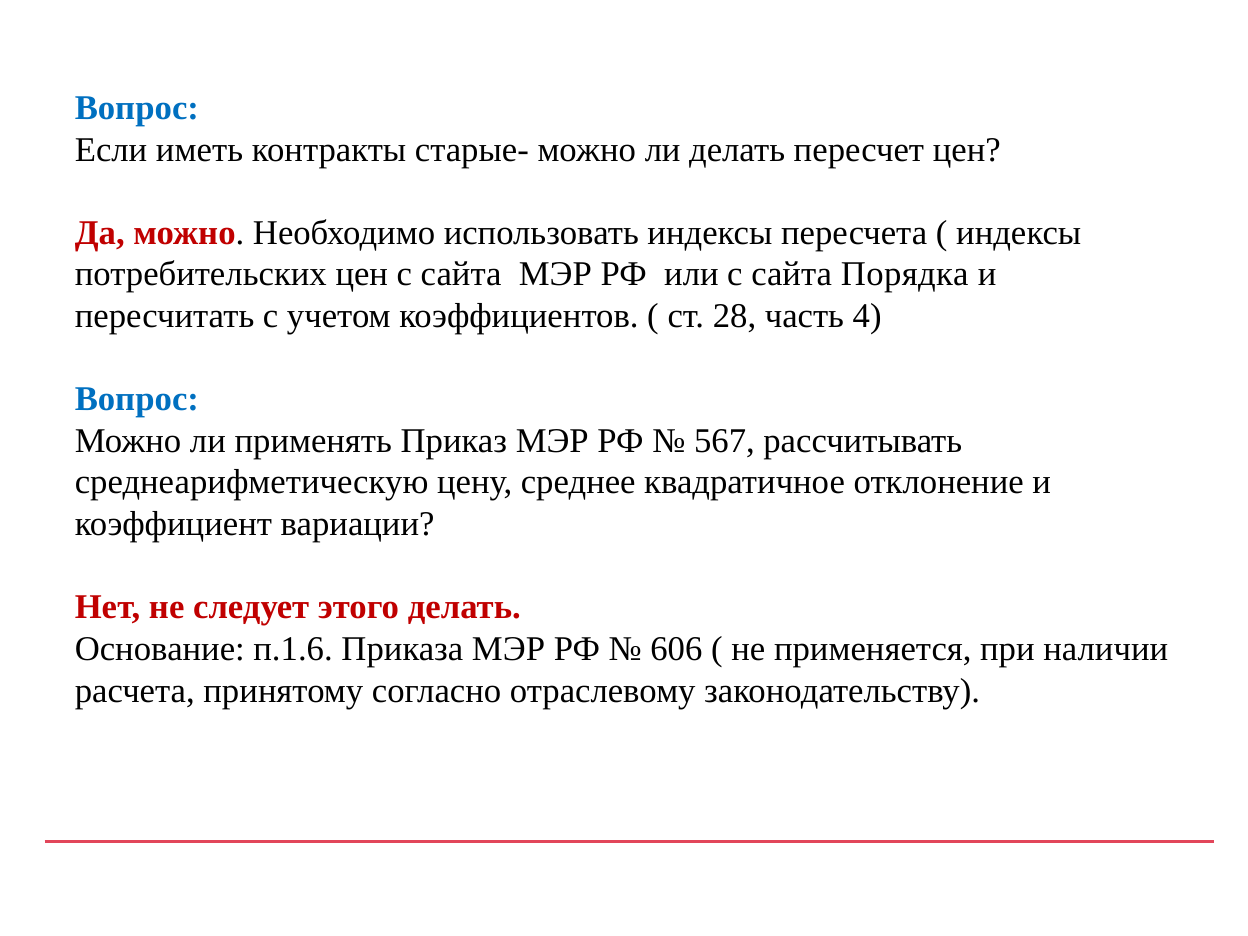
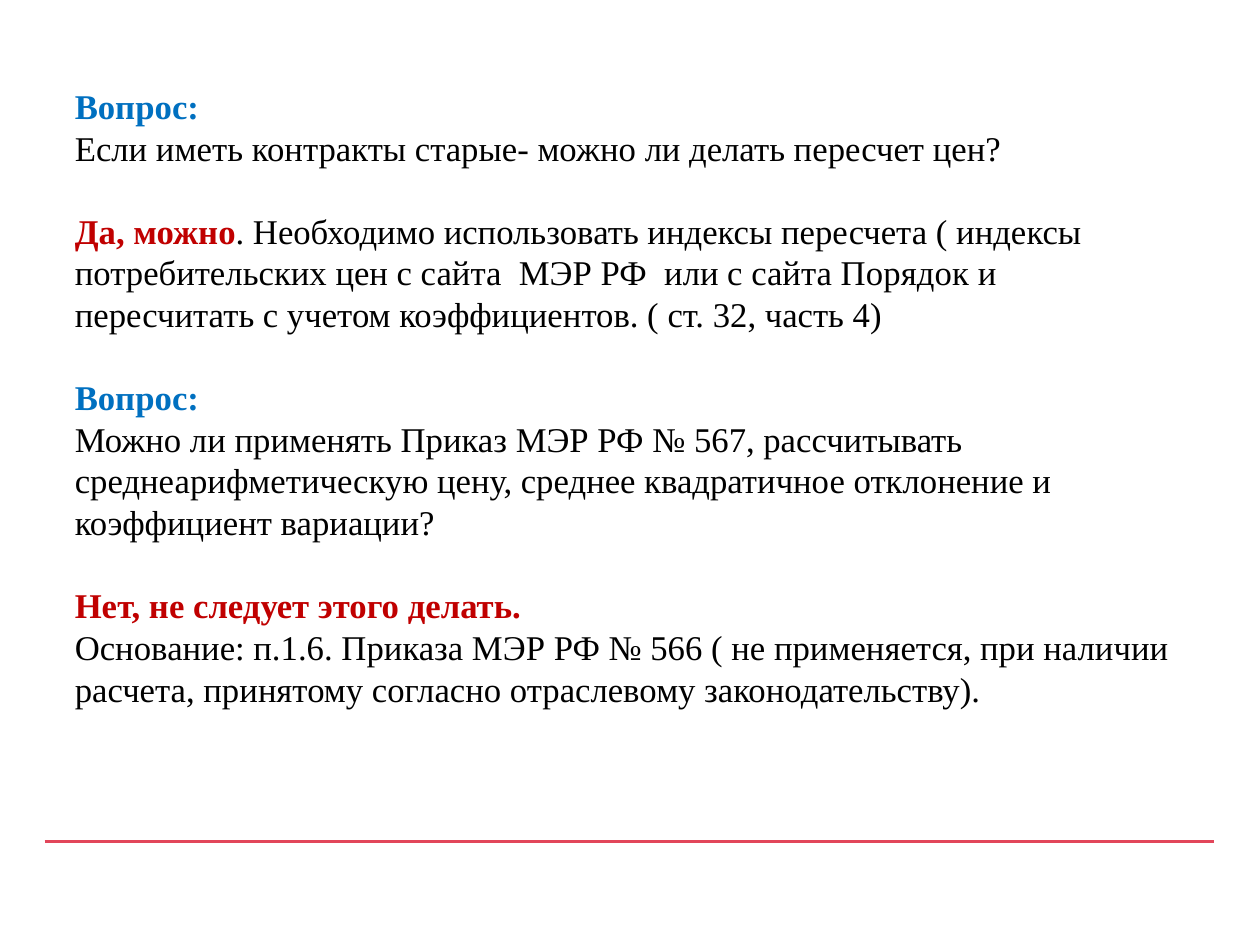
Порядка: Порядка -> Порядок (905, 274)
28: 28 -> 32 (735, 316)
606: 606 -> 566 (676, 649)
